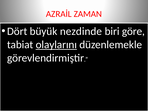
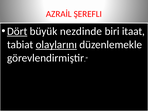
ZAMAN: ZAMAN -> ŞEREFLI (88, 14)
Dört underline: none -> present (17, 31)
göre: göre -> itaat (133, 31)
